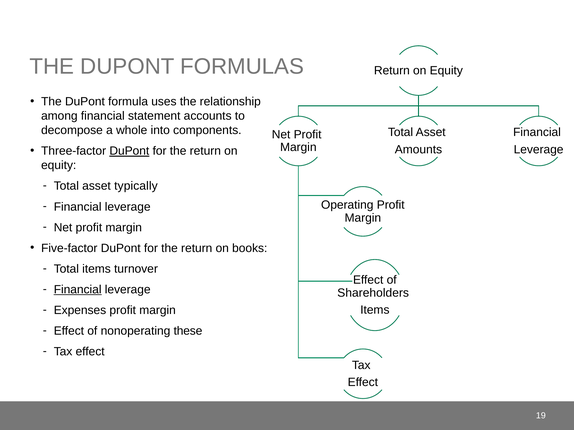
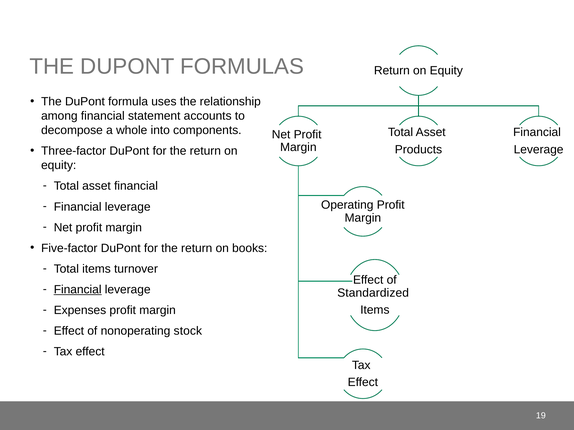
Amounts: Amounts -> Products (418, 150)
DuPont underline: present -> none (129, 151)
asset typically: typically -> financial (136, 186)
Shareholders: Shareholders -> Standardized (373, 293)
these: these -> stock (188, 331)
